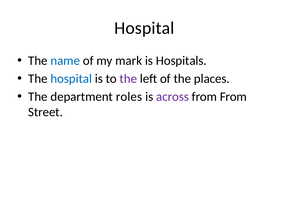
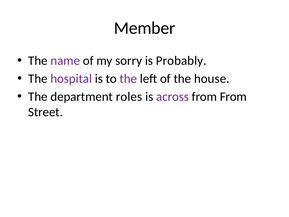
Hospital: Hospital -> Member (145, 28)
name colour: blue -> purple (65, 61)
mark: mark -> sorry (129, 61)
Hospitals: Hospitals -> Probably (181, 61)
hospital colour: blue -> purple (71, 79)
places: places -> house (212, 79)
